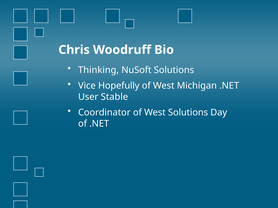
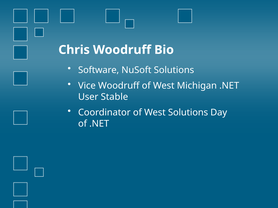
Thinking: Thinking -> Software (99, 70)
Vice Hopefully: Hopefully -> Woodruff (119, 86)
